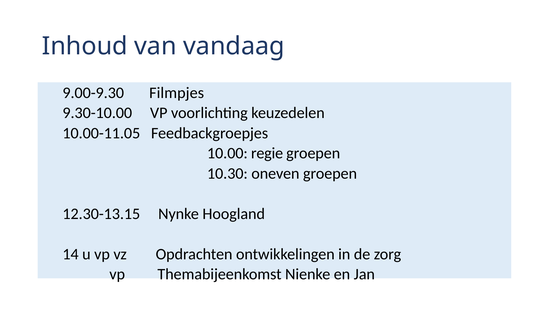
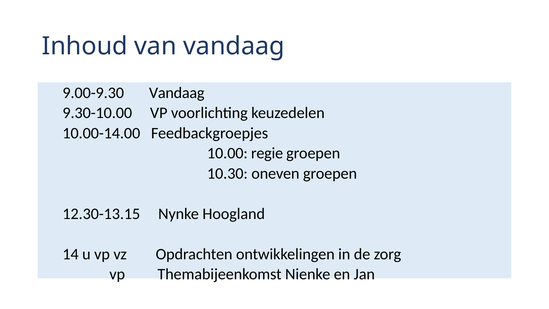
9.00-9.30 Filmpjes: Filmpjes -> Vandaag (177, 93)
10.00-11.05: 10.00-11.05 -> 10.00-14.00 (101, 133)
